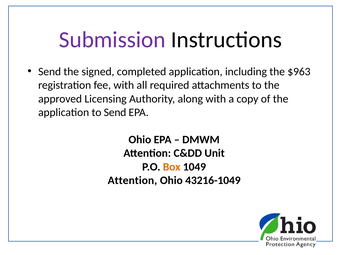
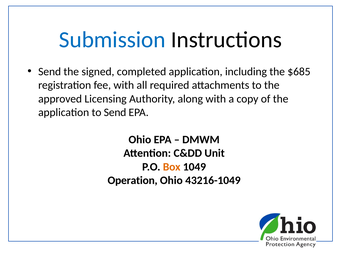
Submission colour: purple -> blue (112, 40)
$963: $963 -> $685 (299, 72)
Attention: Attention -> Operation (133, 181)
